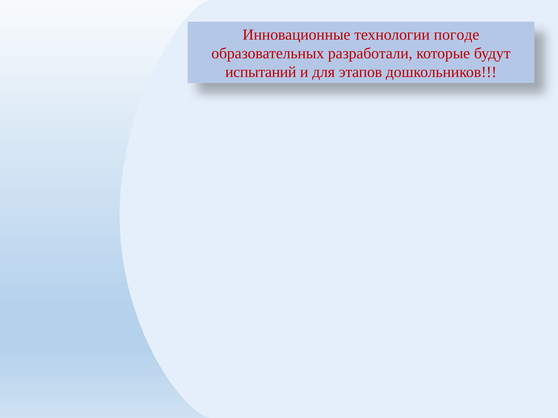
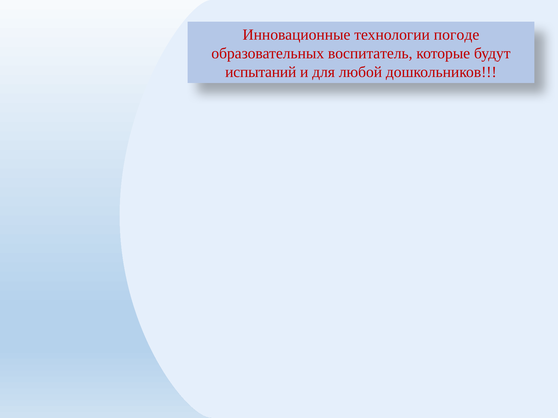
разработали: разработали -> воспитатель (370, 53)
этапов: этапов -> любой (360, 72)
